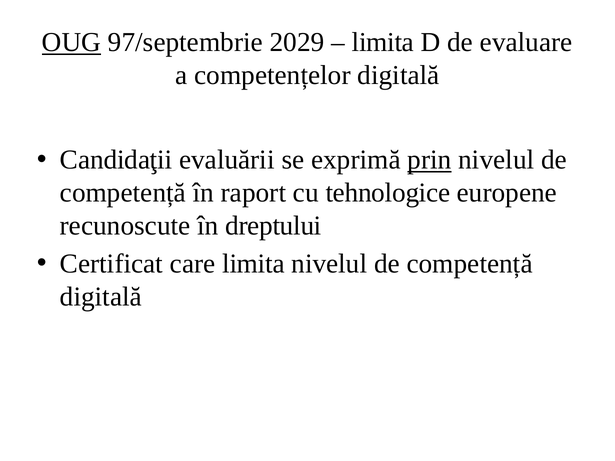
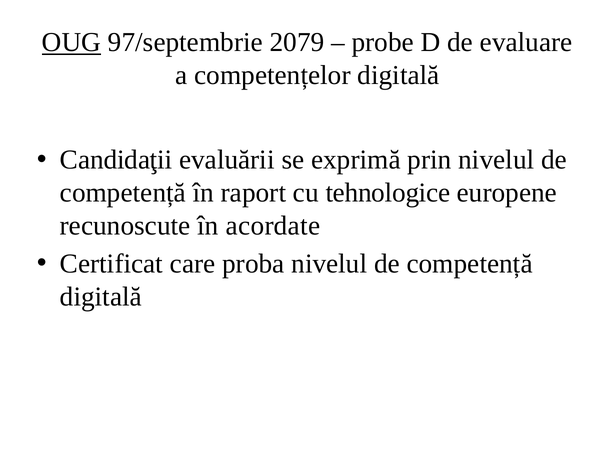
2029: 2029 -> 2079 (297, 42)
limita: limita -> probe (383, 42)
prin underline: present -> none (429, 160)
dreptului: dreptului -> acordate (273, 226)
care limita: limita -> proba (253, 264)
